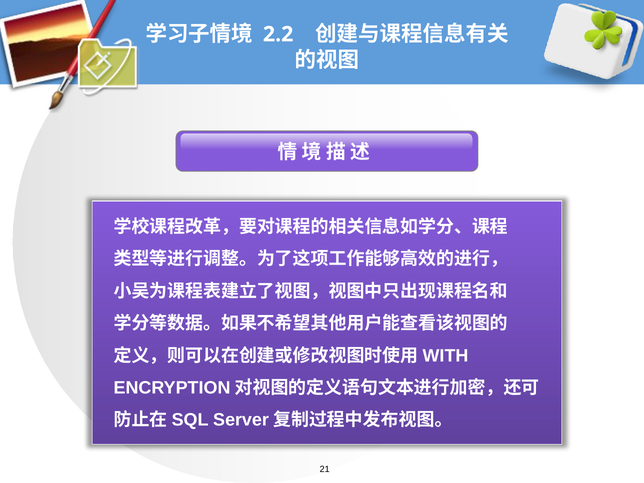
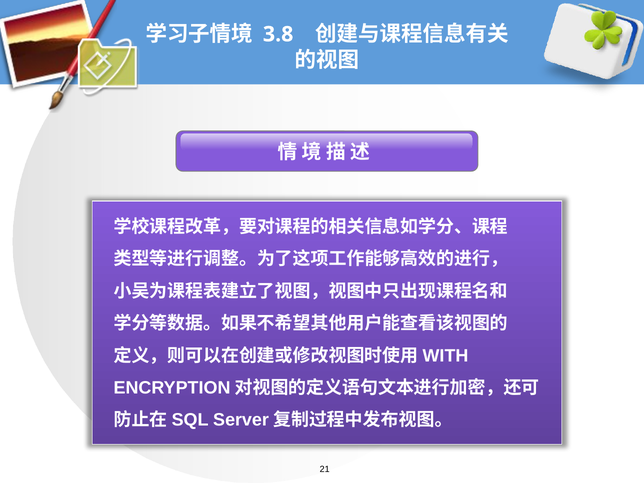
2.2: 2.2 -> 3.8 (278, 34)
